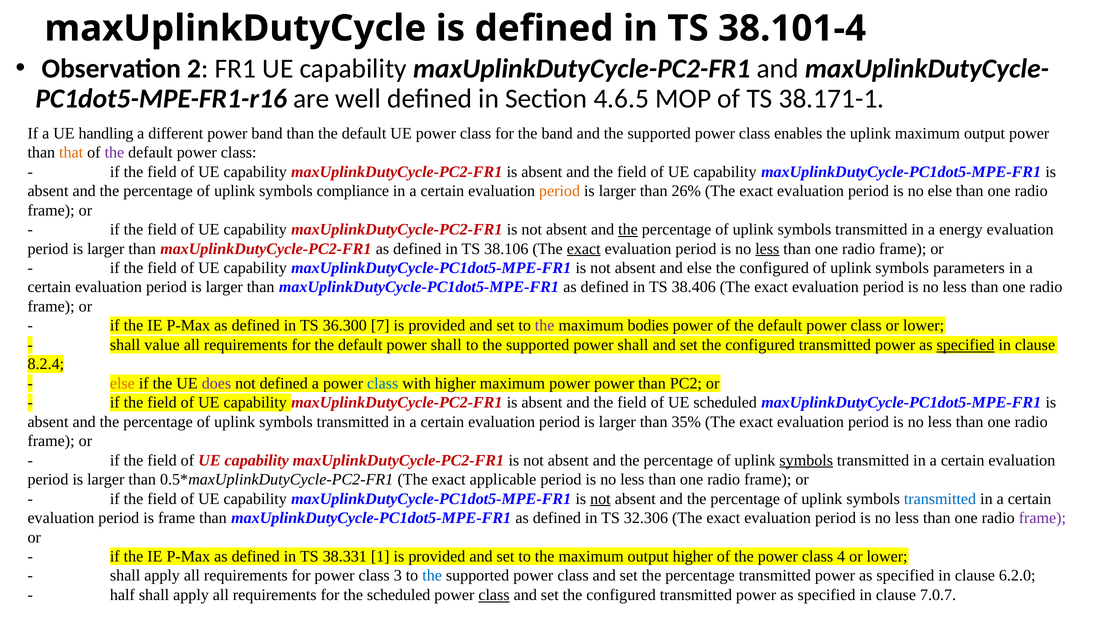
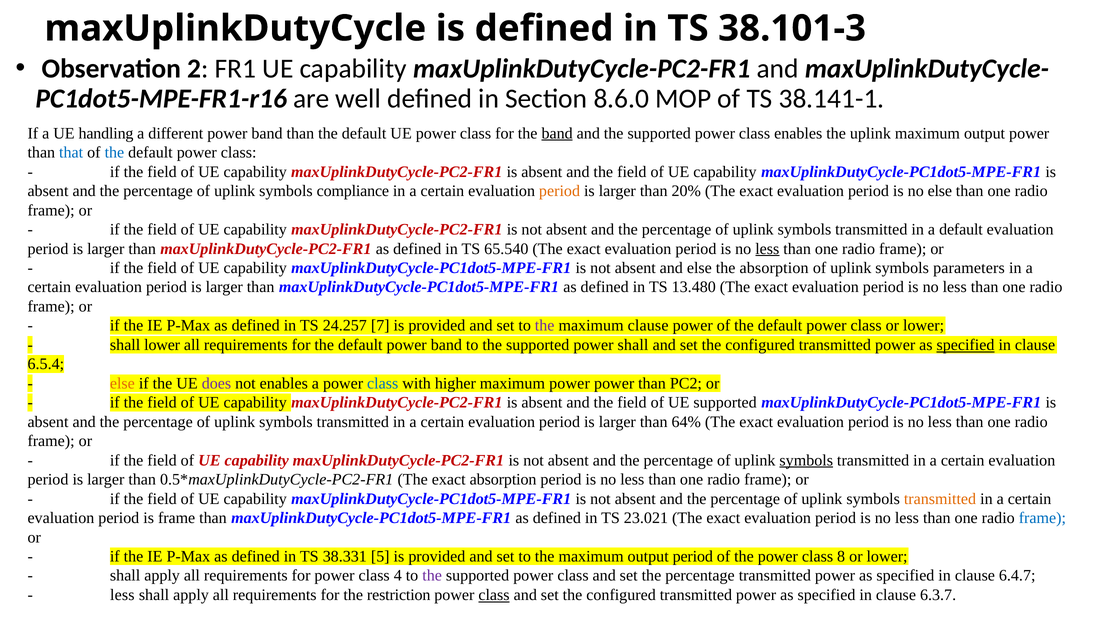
38.101-4: 38.101-4 -> 38.101-3 (792, 28)
4.6.5: 4.6.5 -> 8.6.0 (621, 99)
38.171-1: 38.171-1 -> 38.141-1 (831, 99)
band underline: none -> present (557, 133)
that colour: orange -> blue (71, 153)
the colour: purple -> blue (114, 153)
26%: 26% -> 20% (686, 191)
the underline: present -> none (628, 230)
a energy: energy -> default (961, 230)
38.106: 38.106 -> 65.540 (506, 249)
exact underline: present -> none (584, 249)
configured: configured -> absorption (774, 268)
38.406: 38.406 -> 13.480 (694, 287)
36.300: 36.300 -> 24.257 (345, 326)
maximum bodies: bodies -> clause (648, 326)
shall value: value -> lower (162, 345)
default power shall: shall -> band (446, 345)
8.2.4: 8.2.4 -> 6.5.4 (46, 364)
not defined: defined -> enables (284, 384)
UE scheduled: scheduled -> supported (725, 403)
35%: 35% -> 64% (686, 422)
exact applicable: applicable -> absorption (503, 480)
not underline: present -> none (600, 499)
transmitted colour: blue -> orange (940, 499)
32.306: 32.306 -> 23.021 (646, 518)
frame colour: purple -> blue (1042, 518)
1: 1 -> 5 (380, 557)
output higher: higher -> period (693, 557)
4: 4 -> 8 (841, 557)
3: 3 -> 4 (398, 576)
the colour: blue -> purple (432, 576)
6.2.0: 6.2.0 -> 6.4.7 (1017, 576)
half: half -> less (122, 595)
the scheduled: scheduled -> restriction (399, 595)
7.0.7: 7.0.7 -> 6.3.7 (938, 595)
